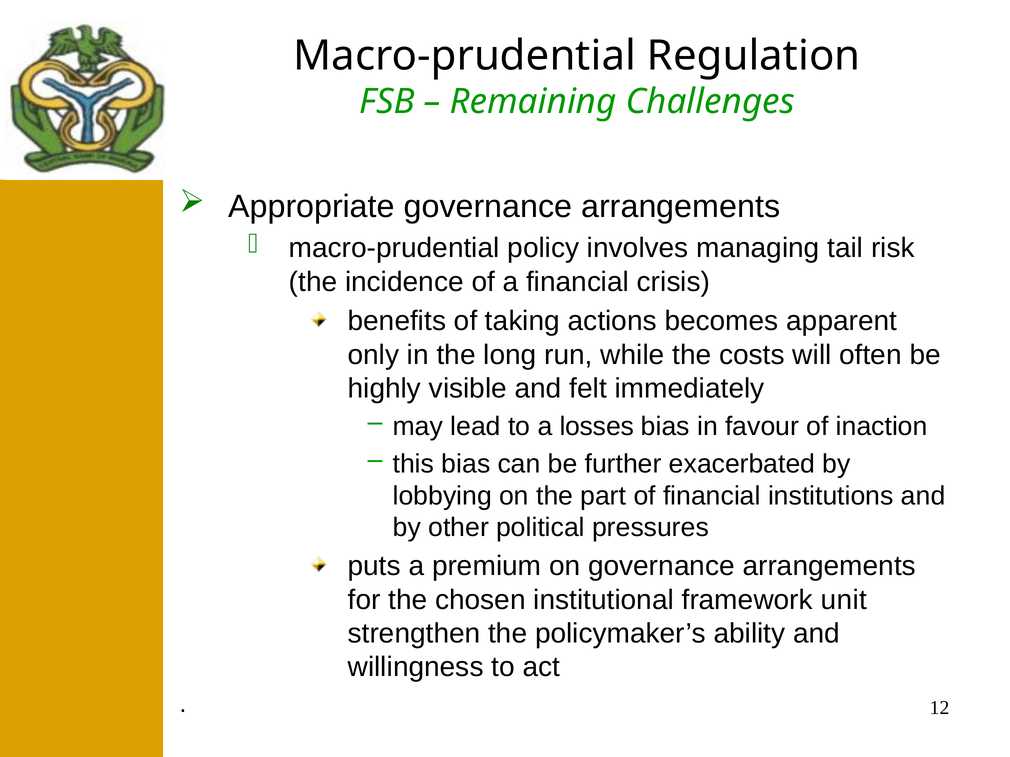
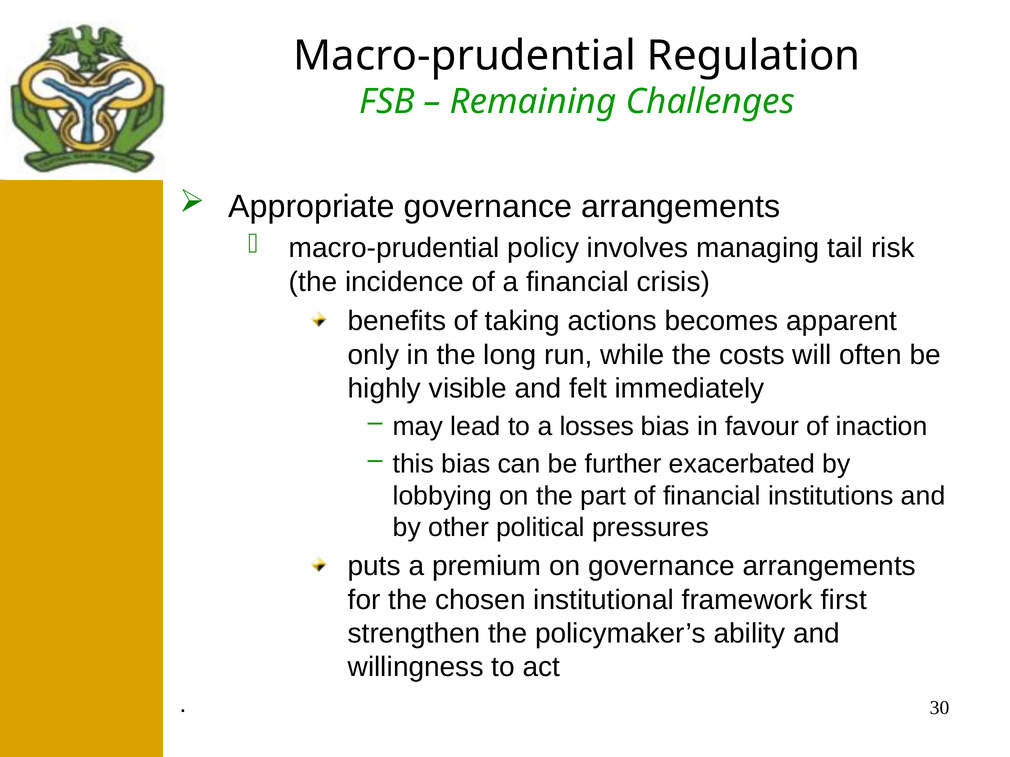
unit: unit -> first (844, 600)
12: 12 -> 30 (940, 708)
